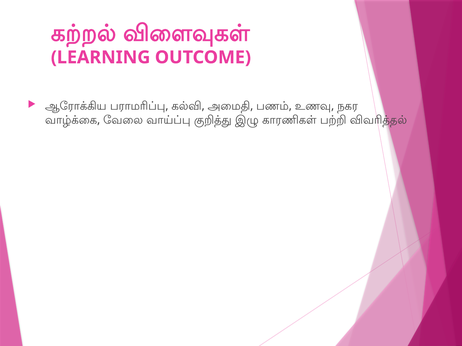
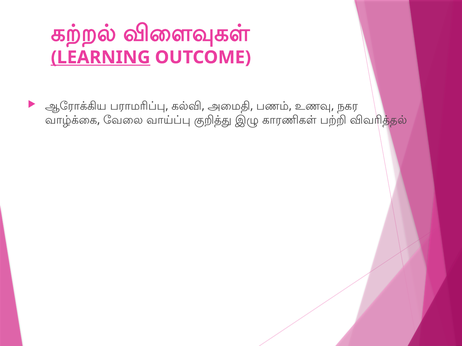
LEARNING underline: none -> present (101, 57)
